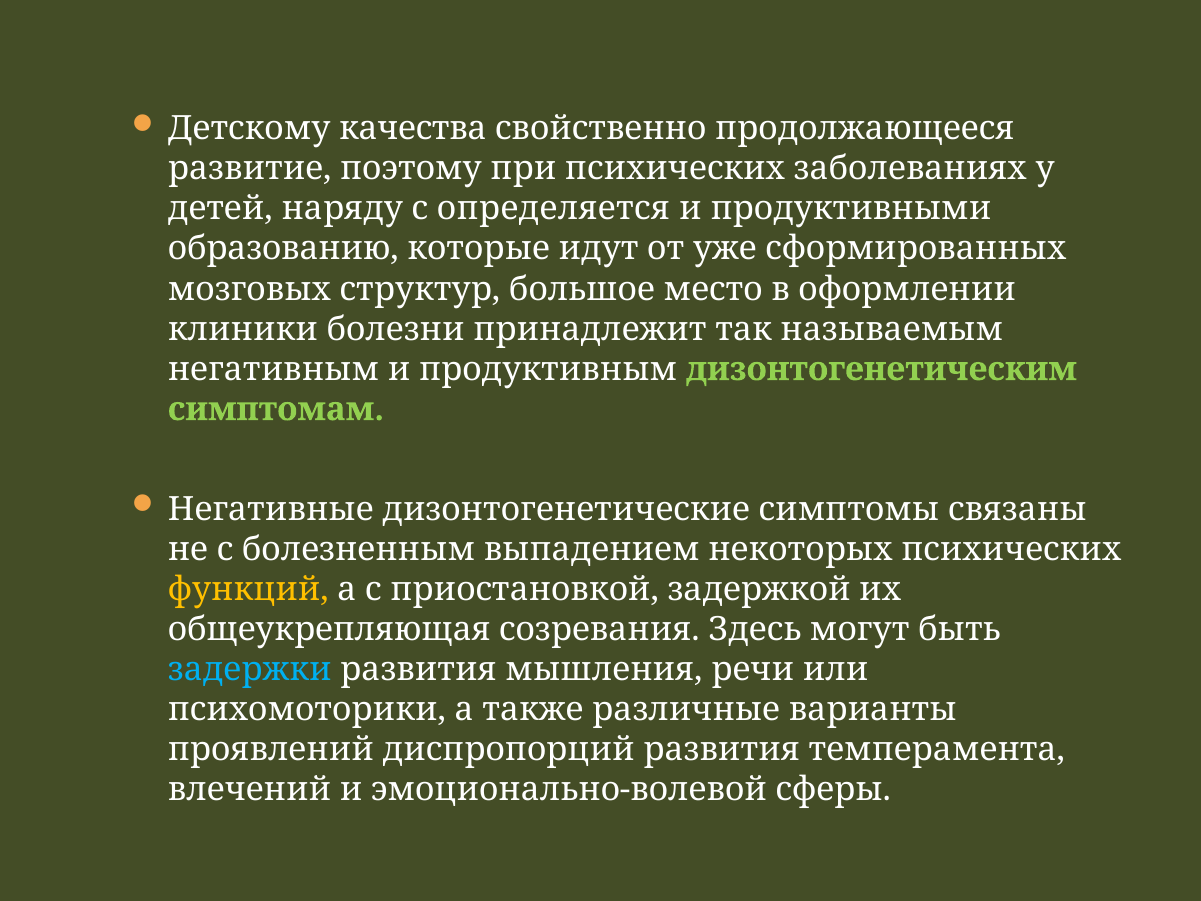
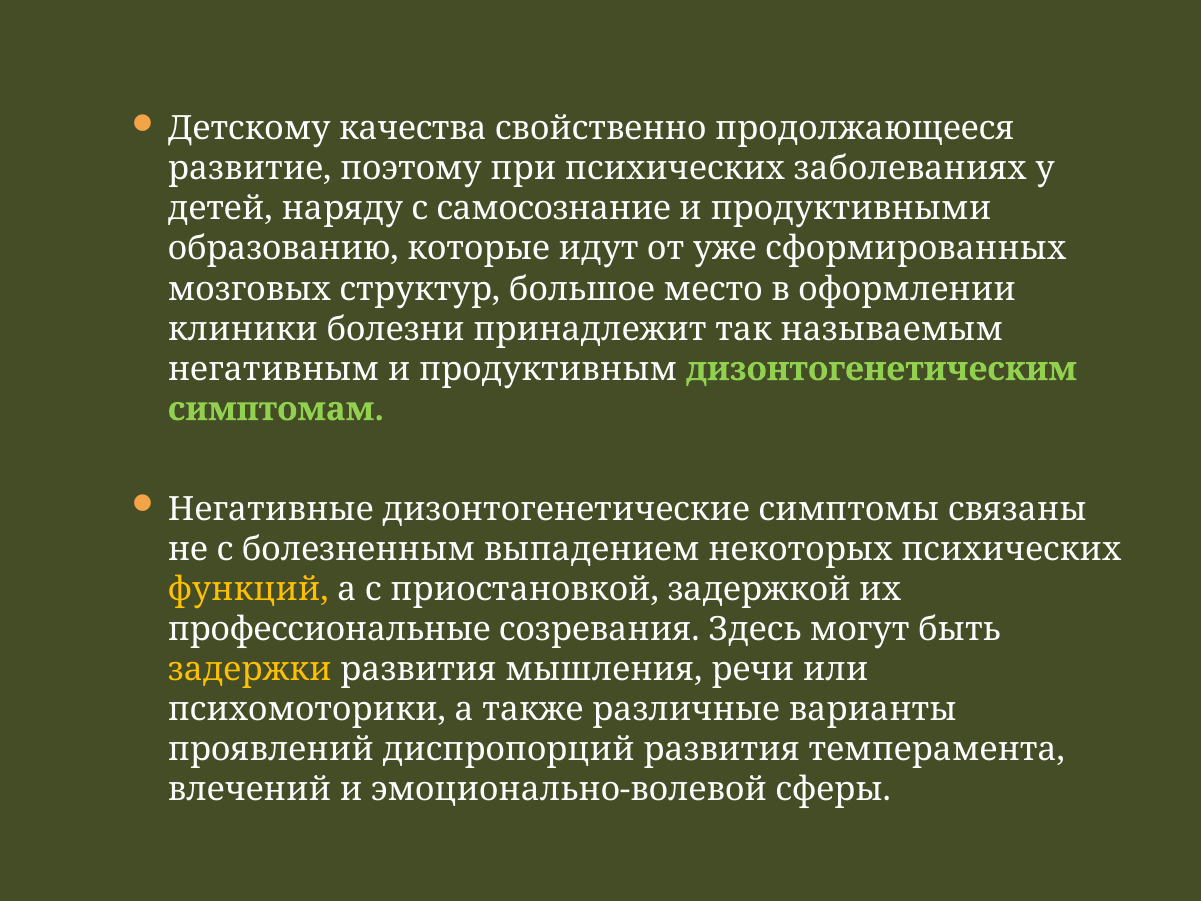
определяется: определяется -> самосознание (554, 209)
общеукрепляющая: общеукрепляющая -> профессиональные (329, 629)
задержки colour: light blue -> yellow (250, 669)
